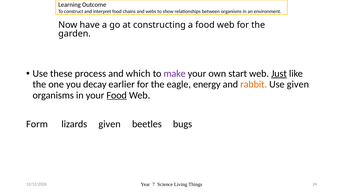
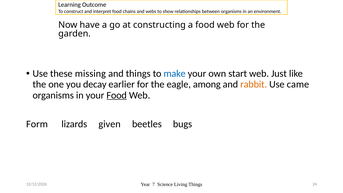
process: process -> missing (90, 74)
and which: which -> things (138, 74)
make colour: purple -> blue (175, 74)
Just underline: present -> none (279, 74)
energy: energy -> among (207, 84)
Use given: given -> came (298, 84)
